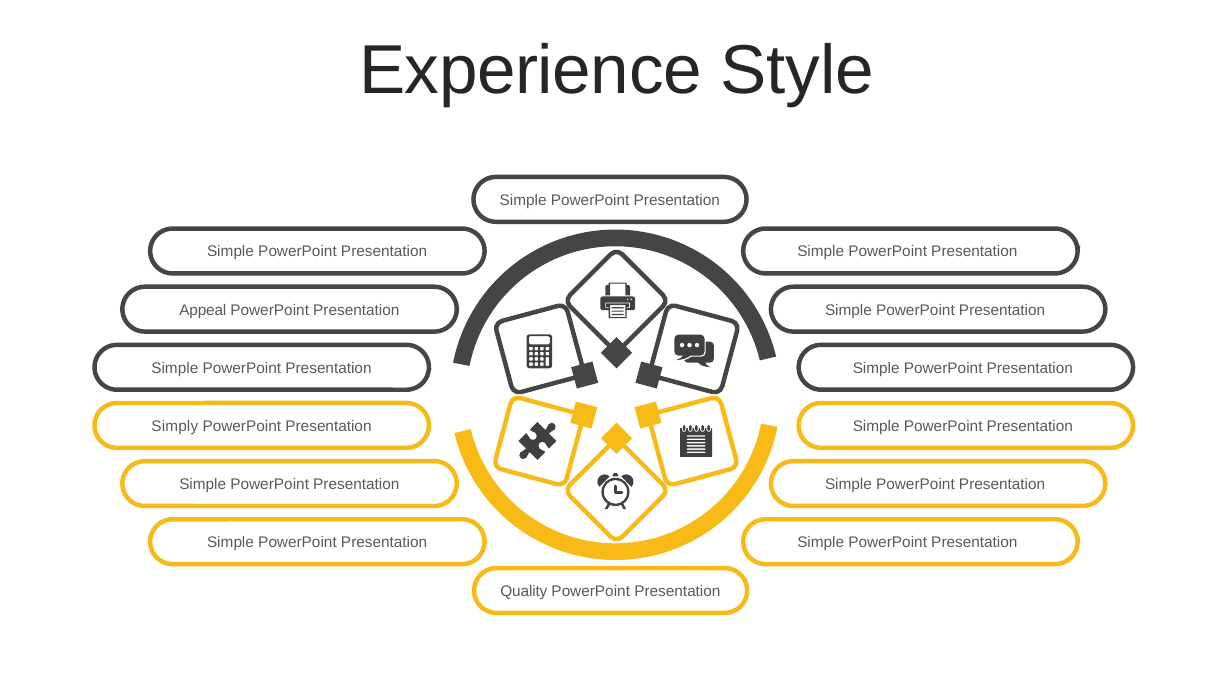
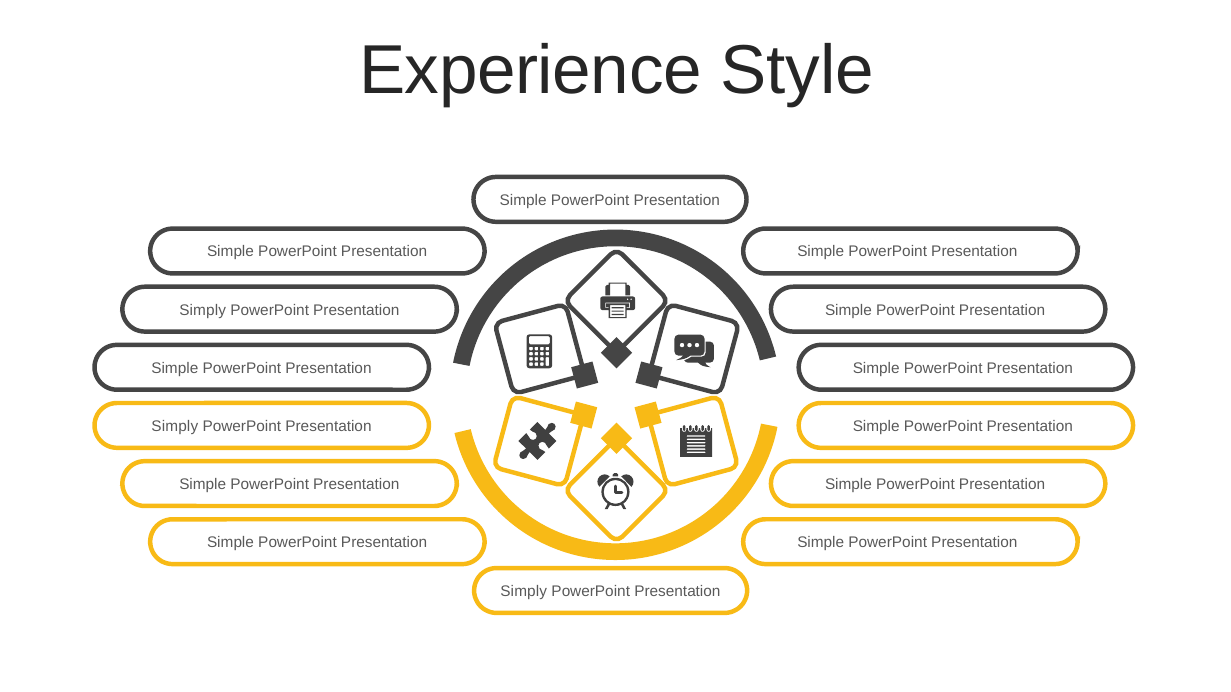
Appeal: Appeal -> Simply (203, 310)
Quality: Quality -> Simply (524, 592)
